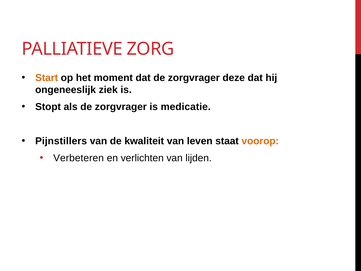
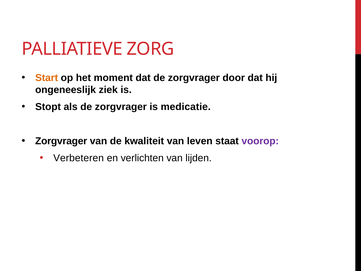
deze: deze -> door (234, 78)
Pijnstillers: Pijnstillers -> Zorgvrager (61, 141)
voorop colour: orange -> purple (260, 141)
